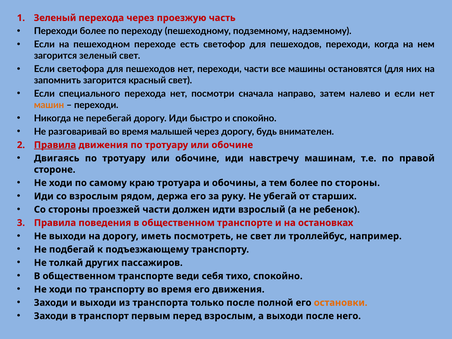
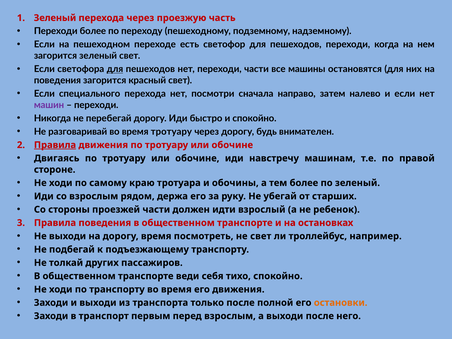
для underline: none -> present (115, 69)
запомнить: запомнить -> поведения (57, 80)
машин colour: orange -> purple (49, 105)
время малышей: малышей -> тротуару (171, 132)
по стороны: стороны -> зеленый (357, 183)
дорогу иметь: иметь -> время (156, 236)
